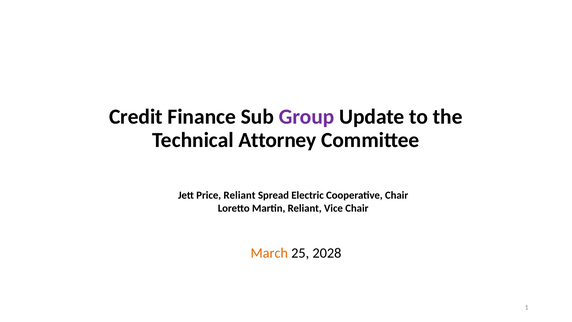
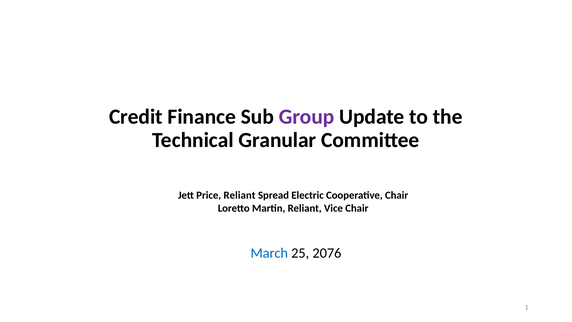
Attorney: Attorney -> Granular (277, 140)
March colour: orange -> blue (269, 253)
2028: 2028 -> 2076 (327, 253)
